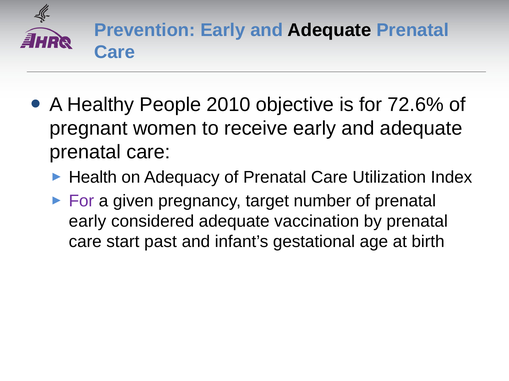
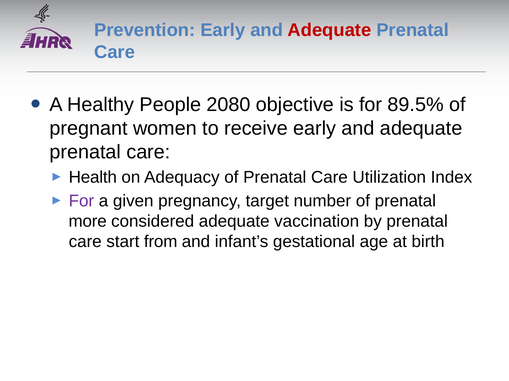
Adequate colour: black -> red (329, 30)
2010: 2010 -> 2080 (229, 105)
72.6%: 72.6% -> 89.5% (416, 105)
early: early -> more (88, 222)
past: past -> from (161, 242)
